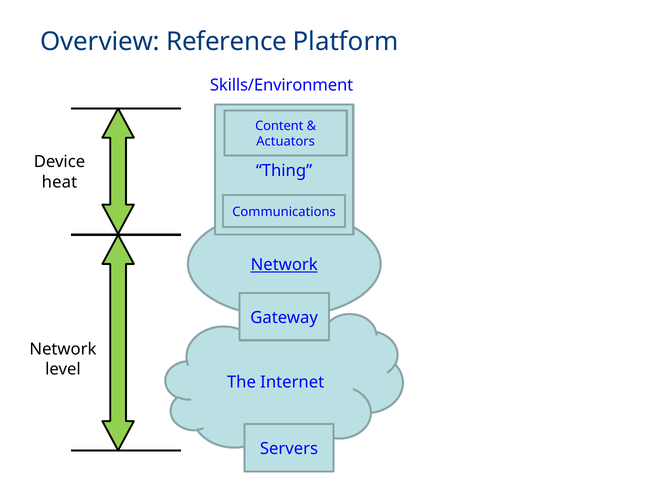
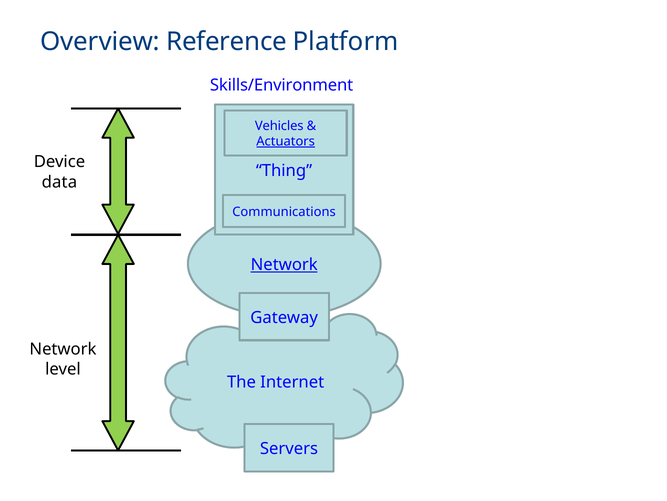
Content: Content -> Vehicles (279, 126)
Actuators underline: none -> present (286, 141)
heat: heat -> data (59, 182)
